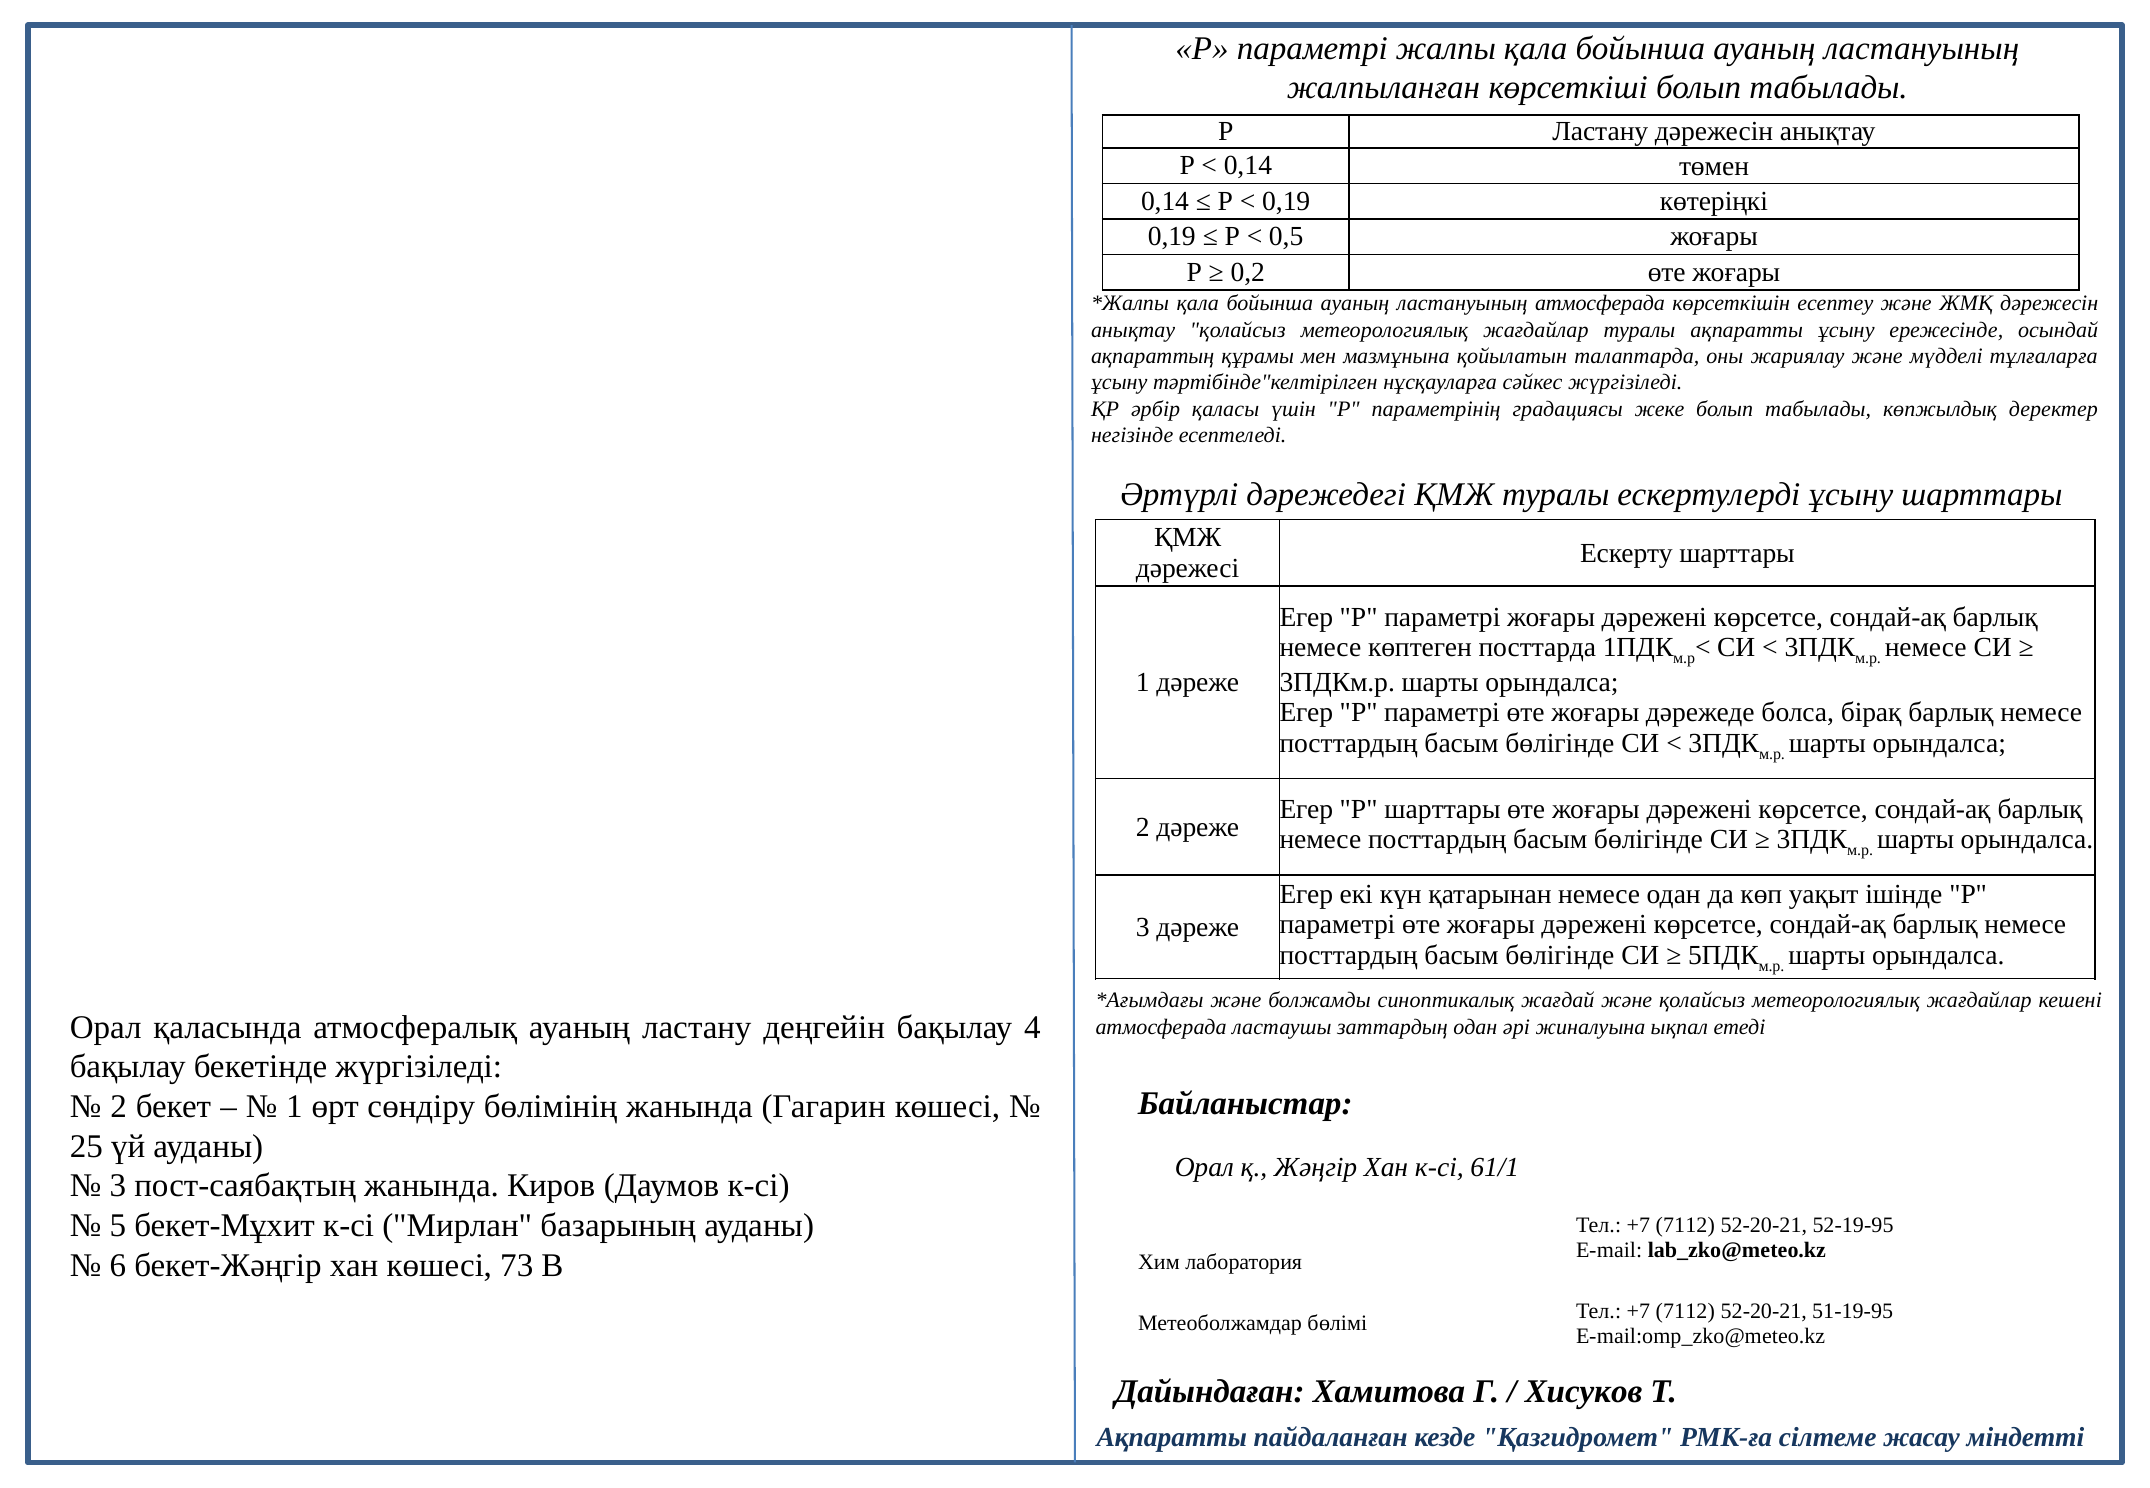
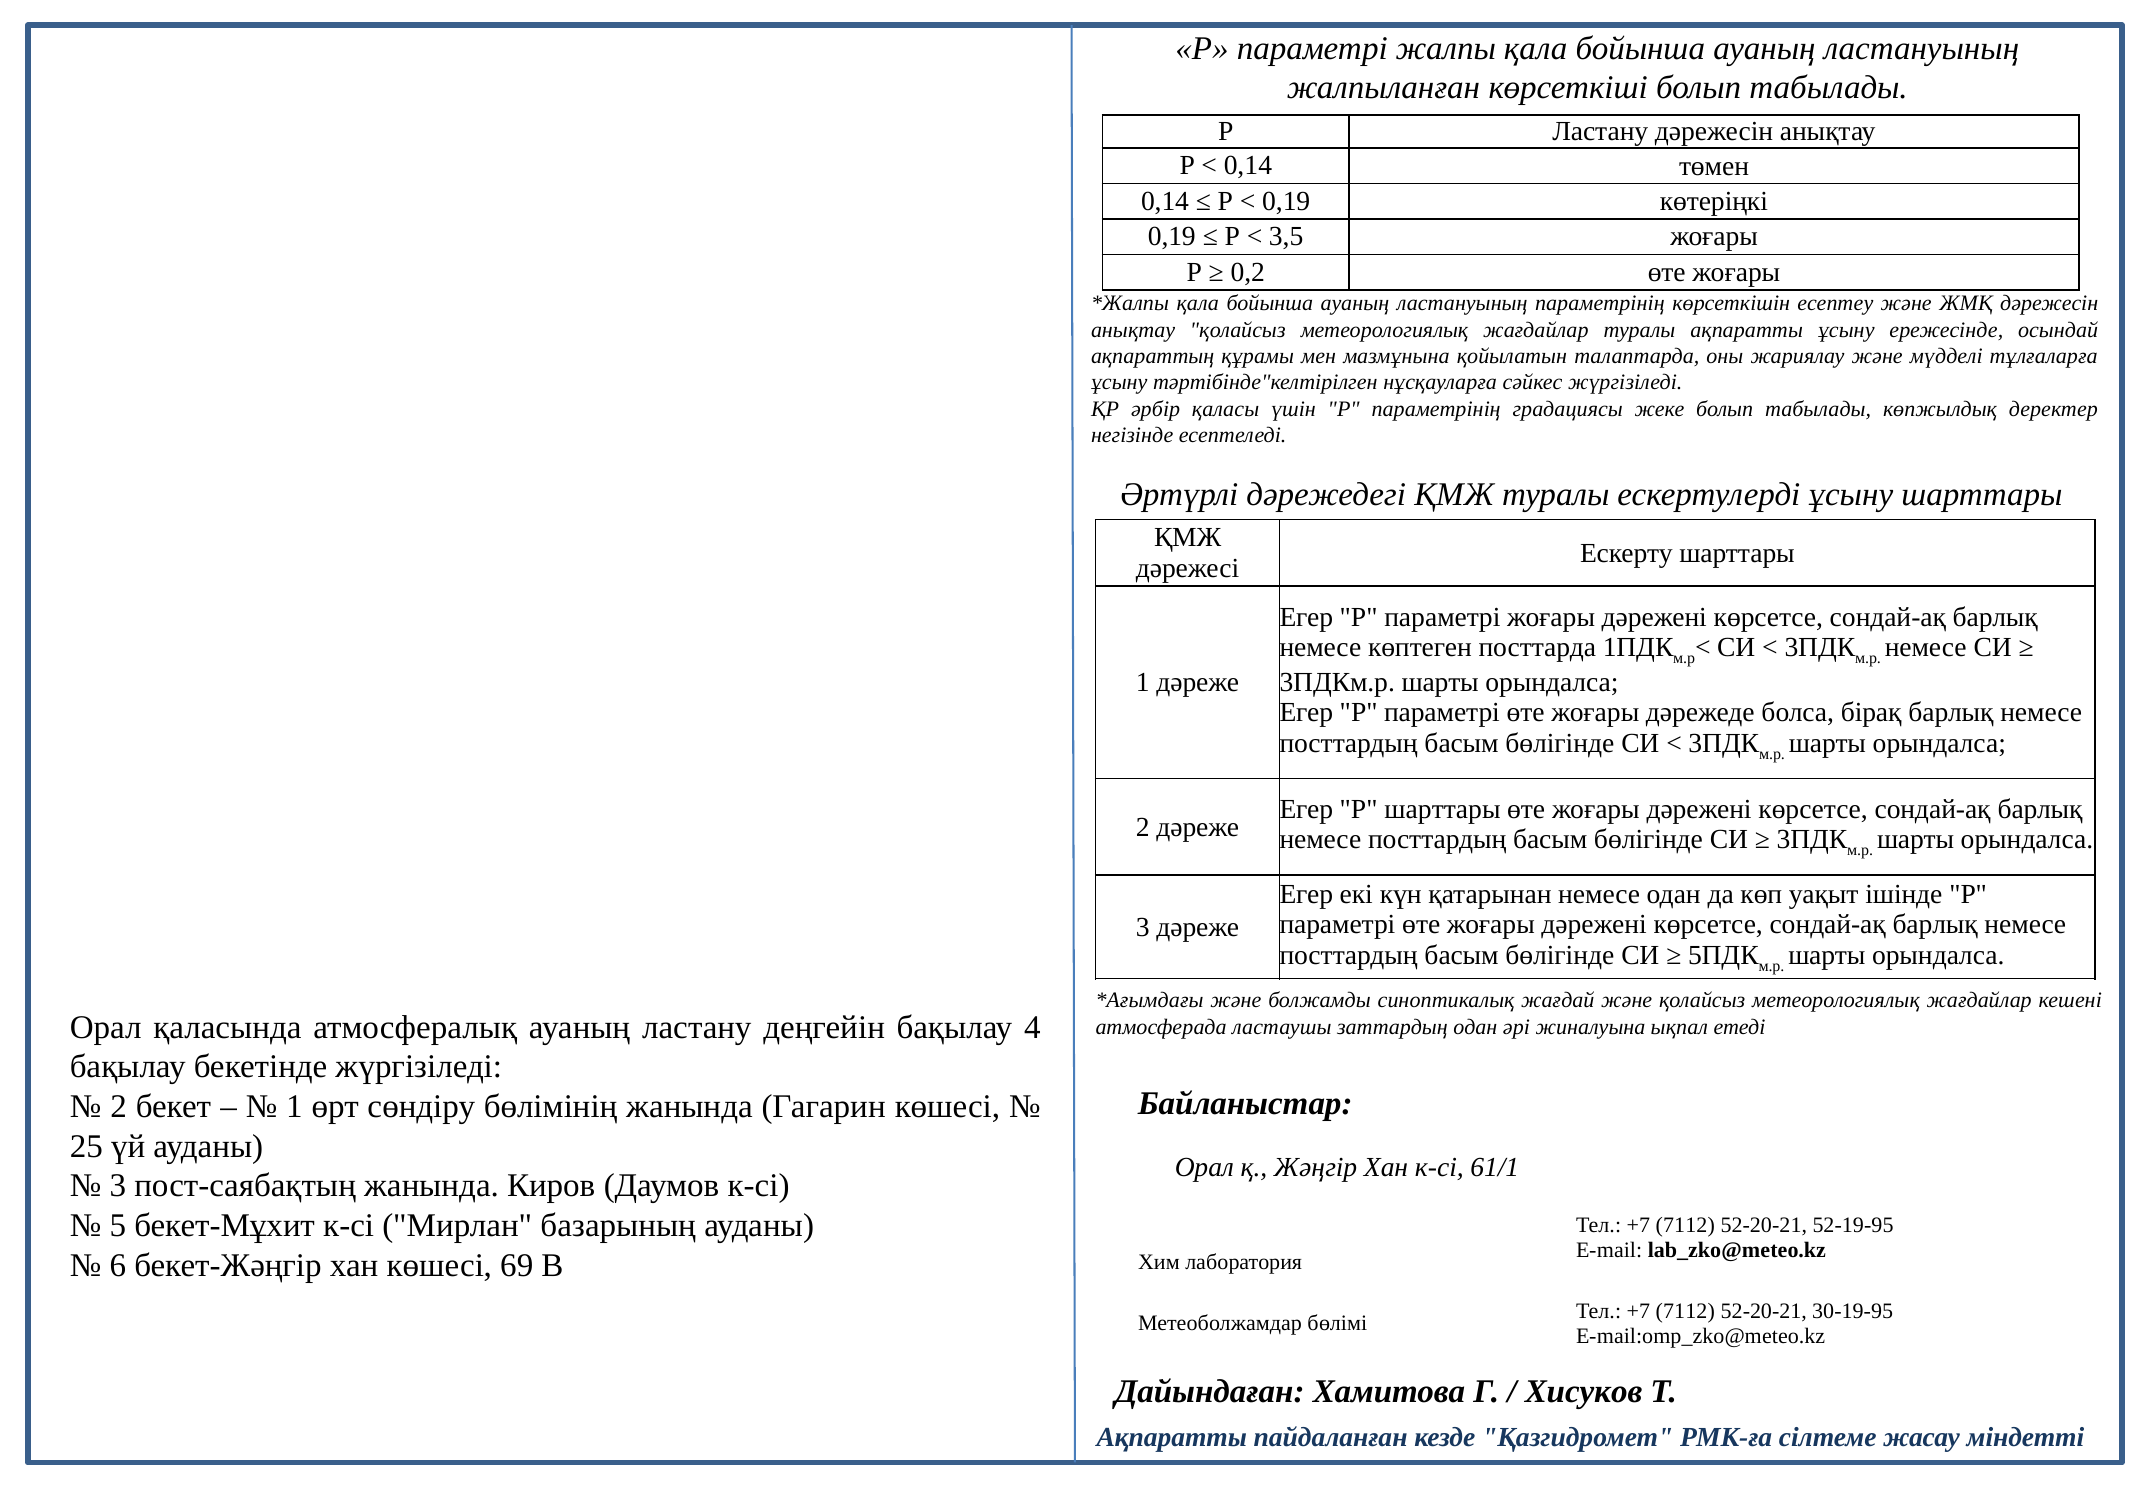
0,5: 0,5 -> 3,5 (1286, 237)
ластануының атмосферада: атмосферада -> параметрінің (1600, 304)
73: 73 -> 69 (517, 1266)
51-19-95: 51-19-95 -> 30-19-95 (1853, 1312)
